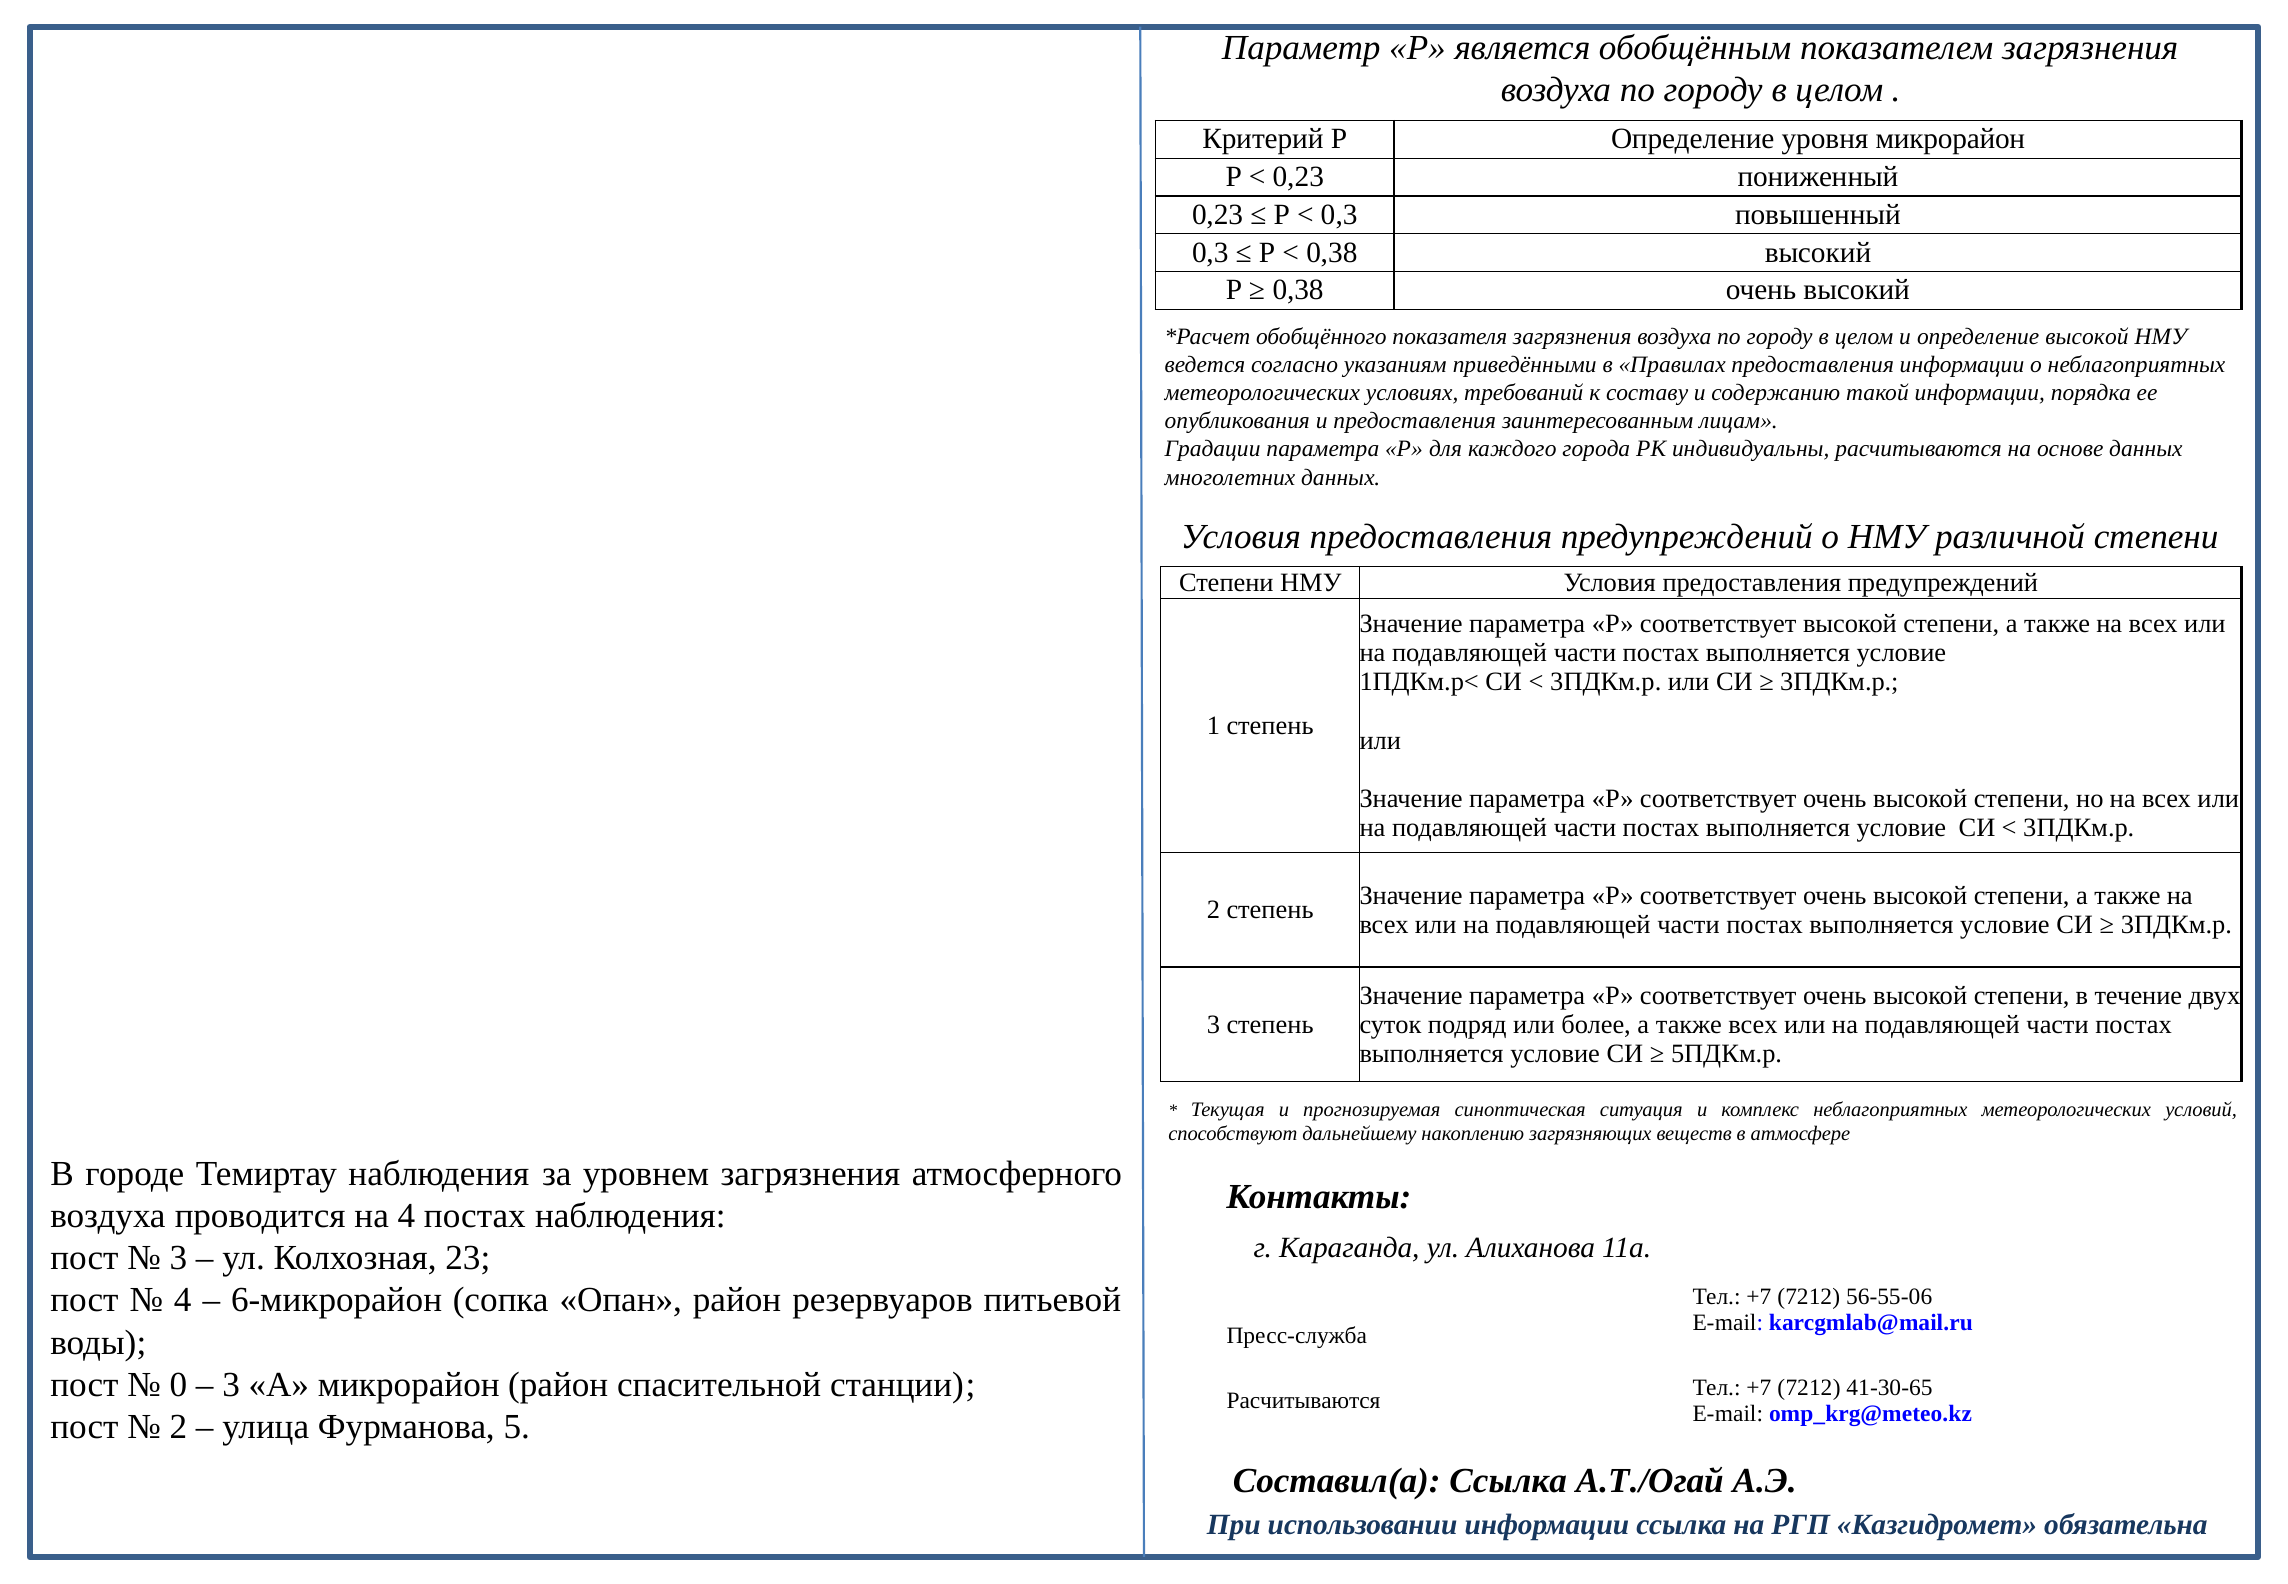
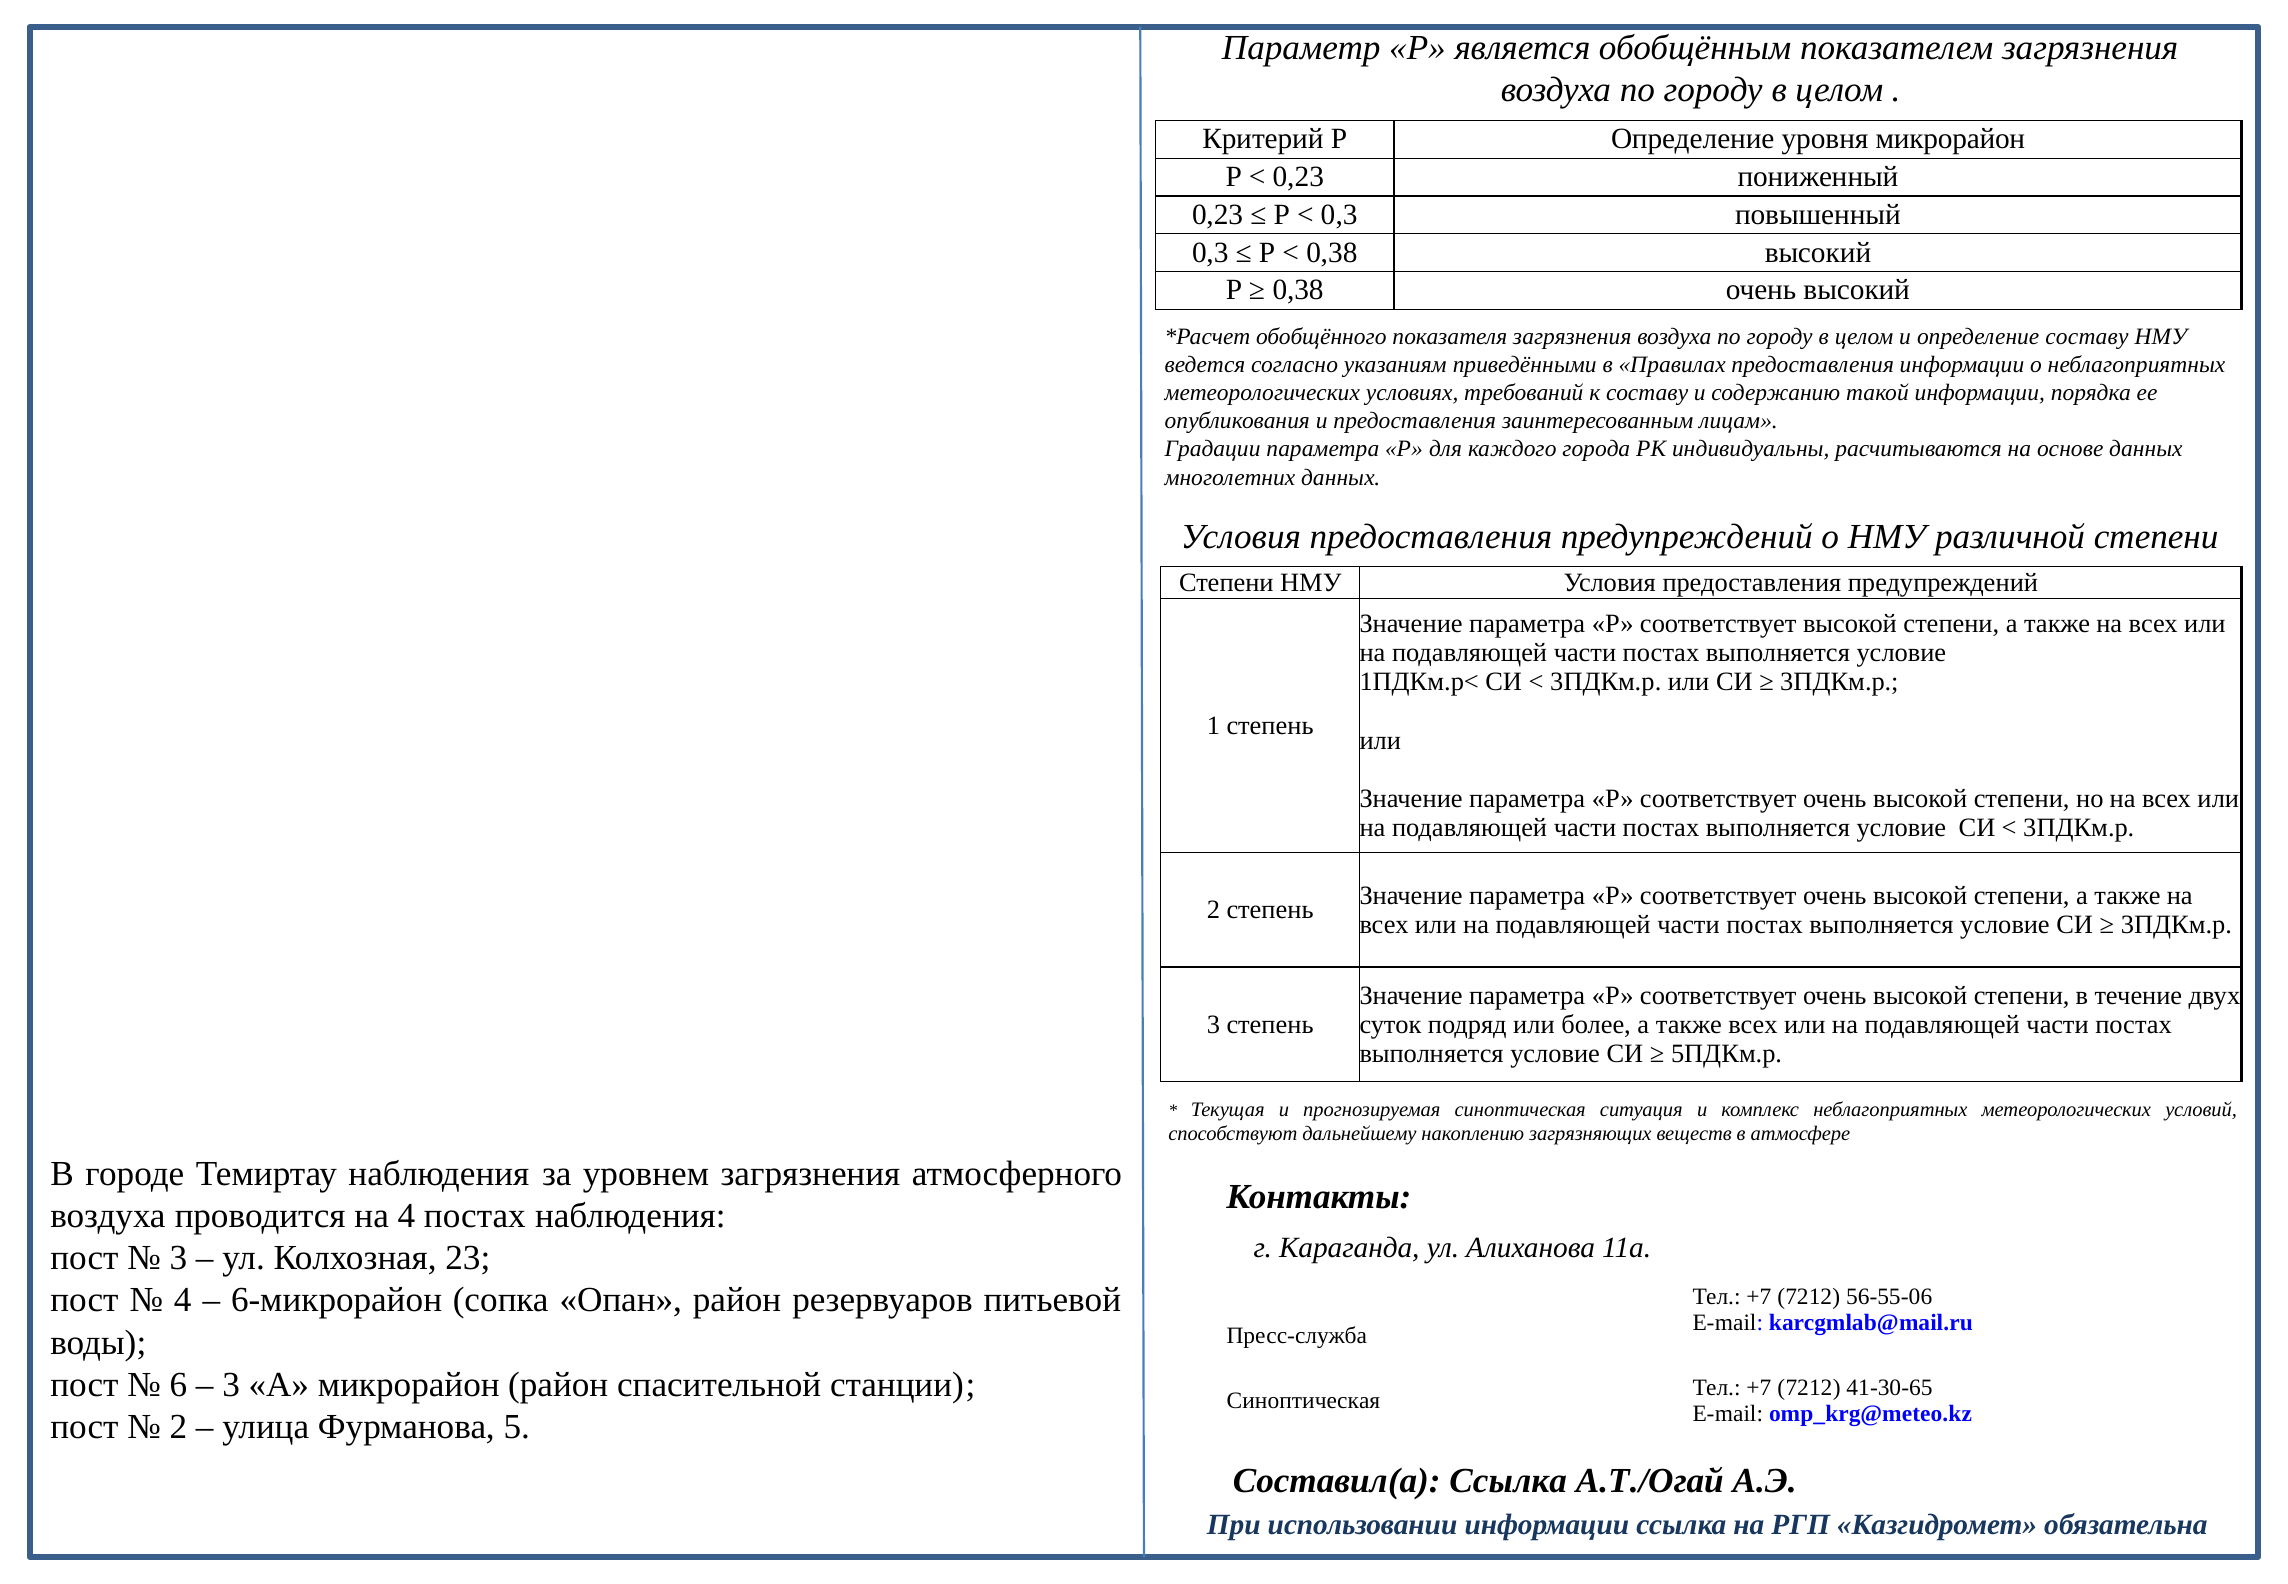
определение высокой: высокой -> составу (2087, 337)
0: 0 -> 6 (178, 1385)
Расчитываются: Расчитываются -> Синоптическая (1303, 1401)
